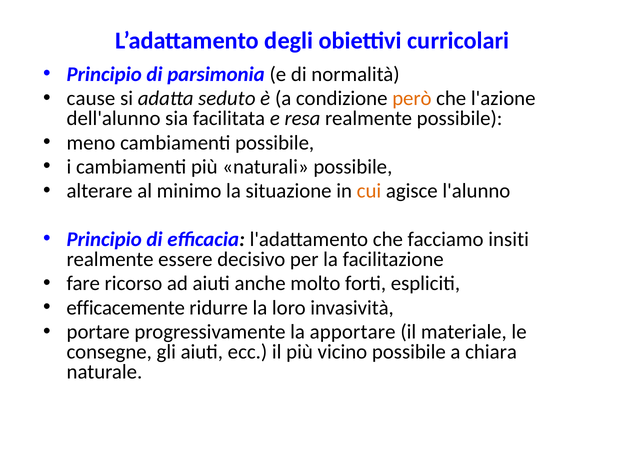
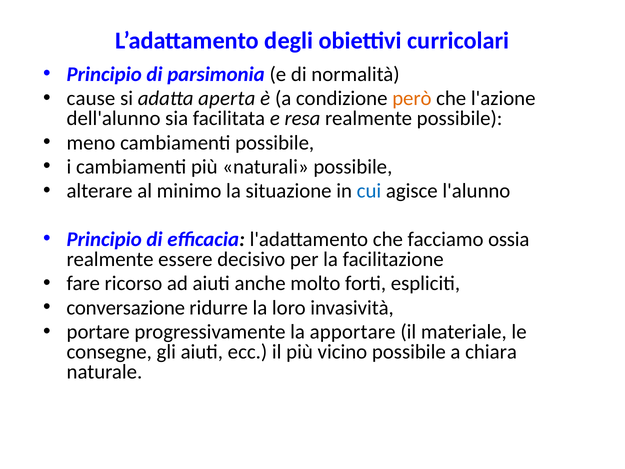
seduto: seduto -> aperta (227, 98)
cui colour: orange -> blue (369, 191)
insiti: insiti -> ossia (509, 239)
efficacemente: efficacemente -> conversazione (126, 308)
